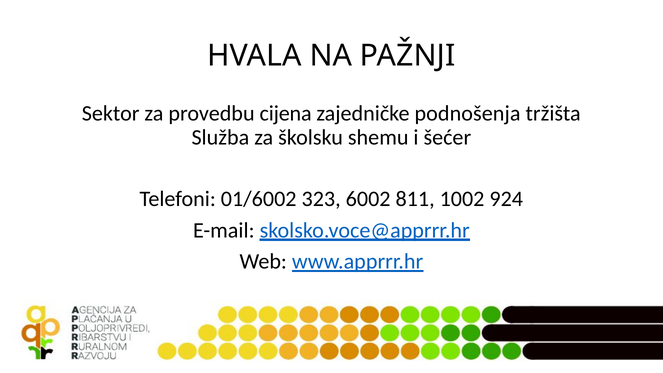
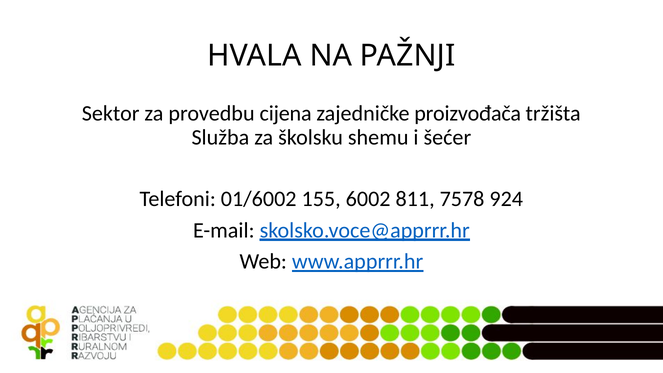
podnošenja: podnošenja -> proizvođača (468, 114)
323: 323 -> 155 (321, 199)
1002: 1002 -> 7578 (462, 199)
